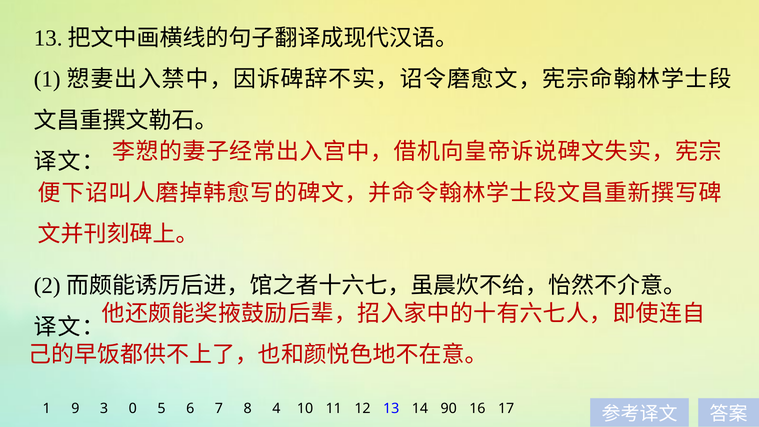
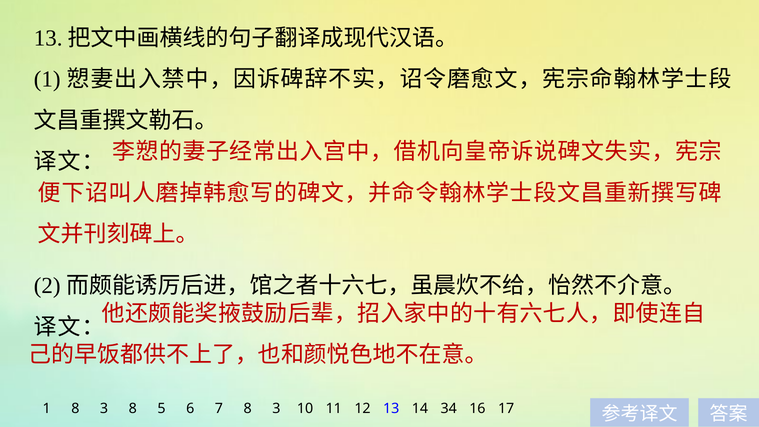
1 9: 9 -> 8 (75, 409)
3 0: 0 -> 8 (133, 409)
7 8 4: 4 -> 3 (276, 409)
90: 90 -> 34 (449, 409)
